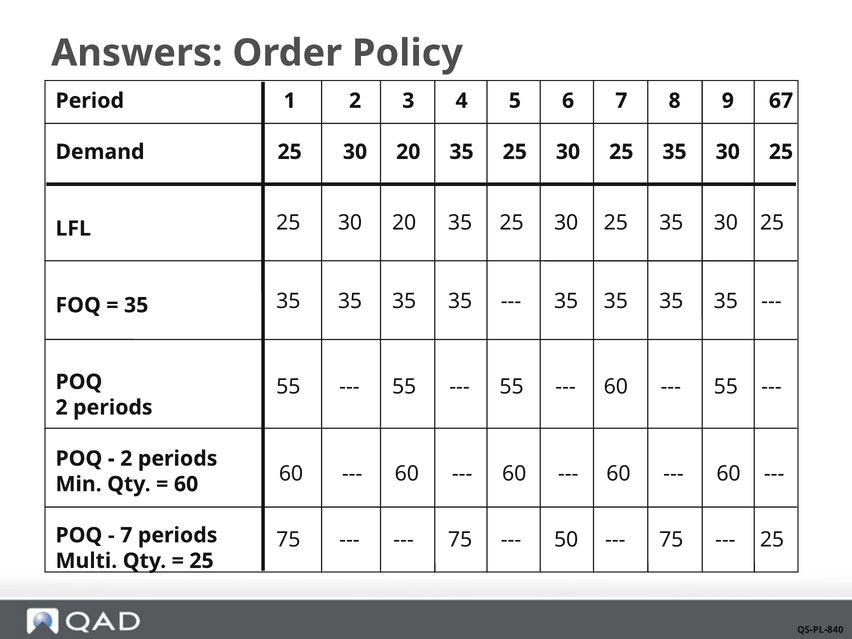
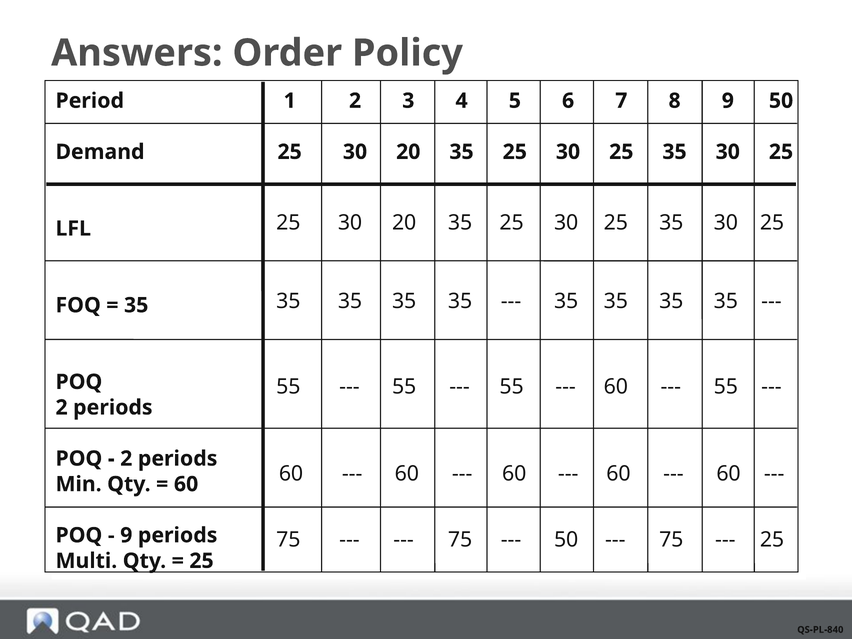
9 67: 67 -> 50 (781, 101)
7: 7 -> 9 (126, 535)
